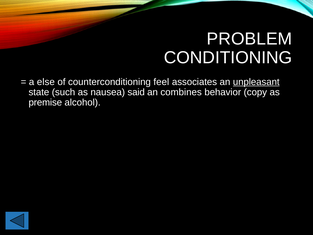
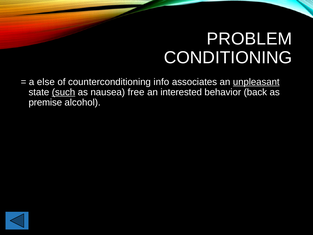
feel: feel -> info (161, 82)
such underline: none -> present (64, 92)
said: said -> free (136, 92)
combines: combines -> interested (181, 92)
copy: copy -> back (255, 92)
